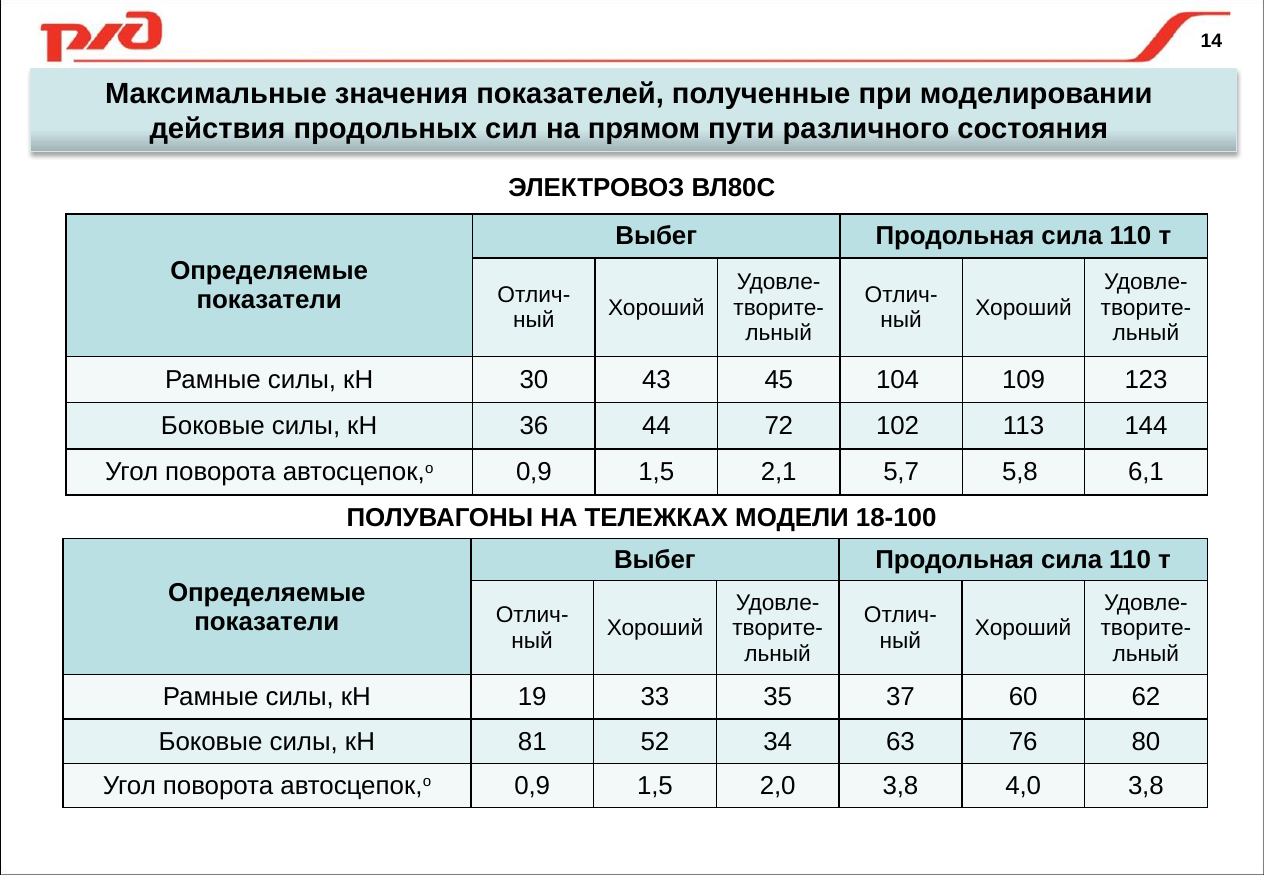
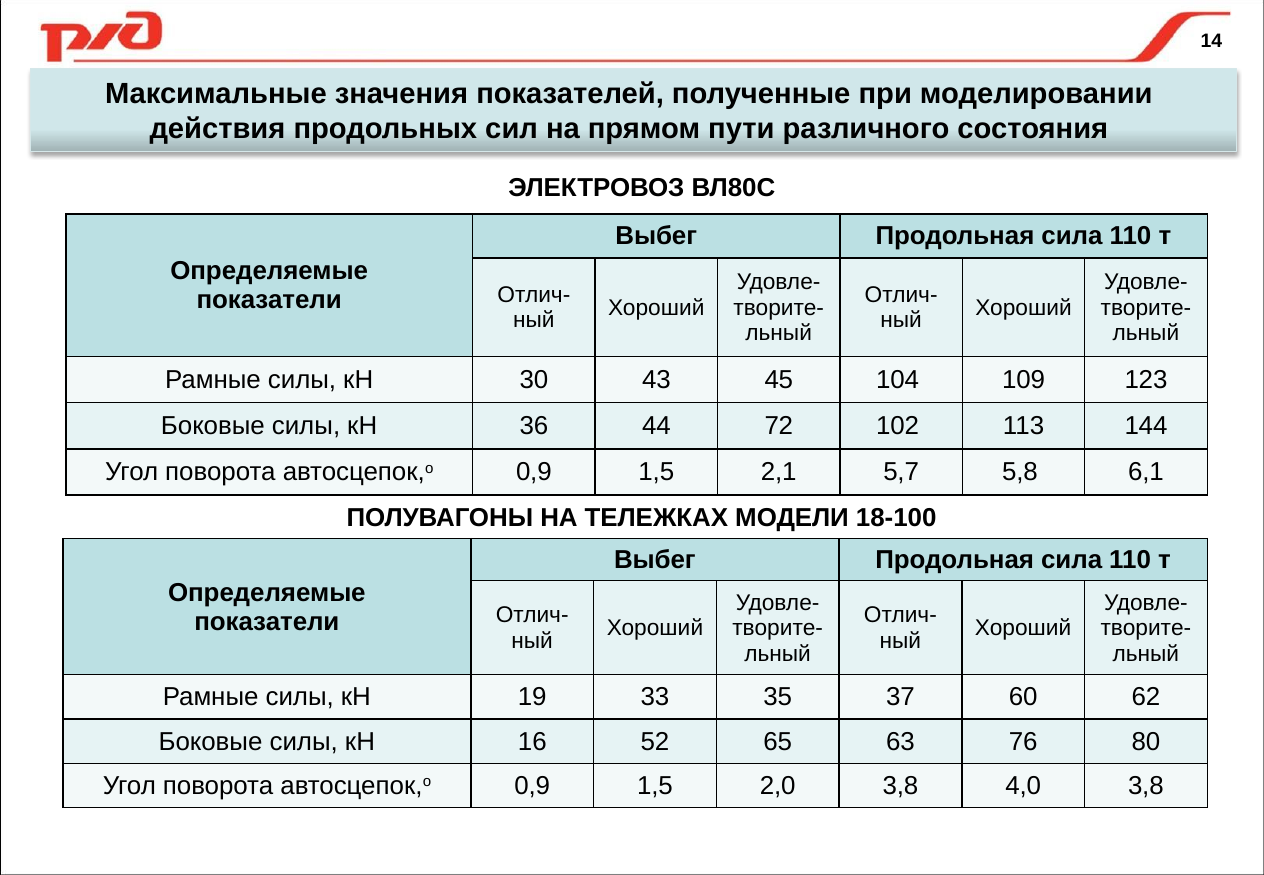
81: 81 -> 16 (532, 742)
34: 34 -> 65 (778, 742)
